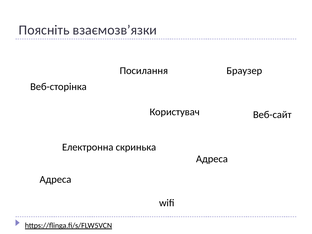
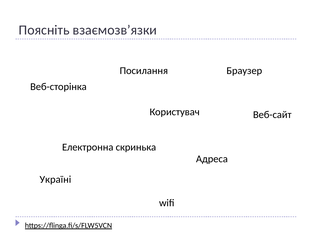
Адреса: Адреса -> Україні (55, 179)
